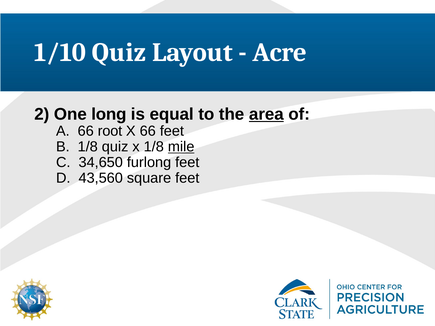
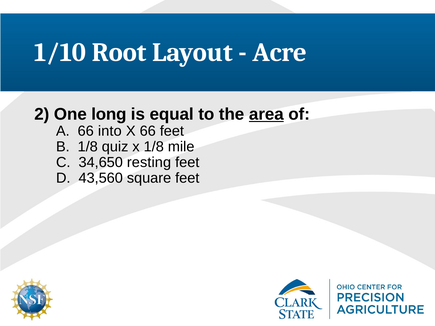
1/10 Quiz: Quiz -> Root (119, 52)
root: root -> into (110, 131)
mile underline: present -> none (181, 147)
furlong: furlong -> resting (149, 163)
